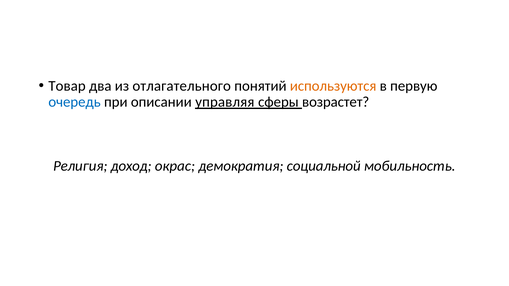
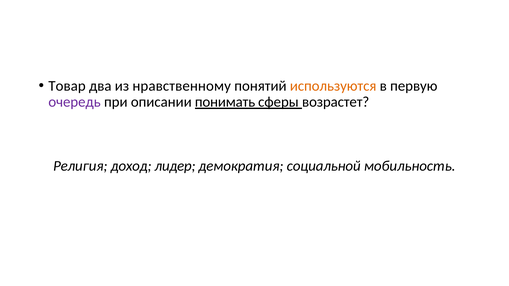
отлагательного: отлагательного -> нравственному (182, 86)
очередь colour: blue -> purple (75, 102)
управляя: управляя -> понимать (225, 102)
окрас: окрас -> лидер (175, 166)
